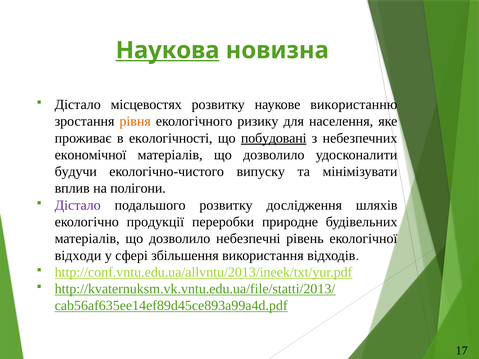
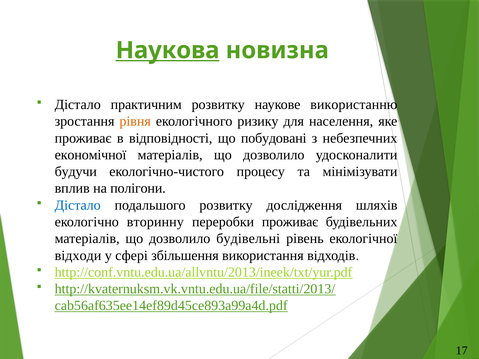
місцевостях: місцевостях -> практичним (146, 105)
екологічності: екологічності -> відповідності (171, 138)
побудовані underline: present -> none (274, 138)
випуску: випуску -> процесу (261, 172)
Дістало colour: purple -> blue (78, 205)
продукції: продукції -> вторинну (155, 222)
переробки природне: природне -> проживає (290, 222)
небезпечні: небезпечні -> будівельні (248, 239)
